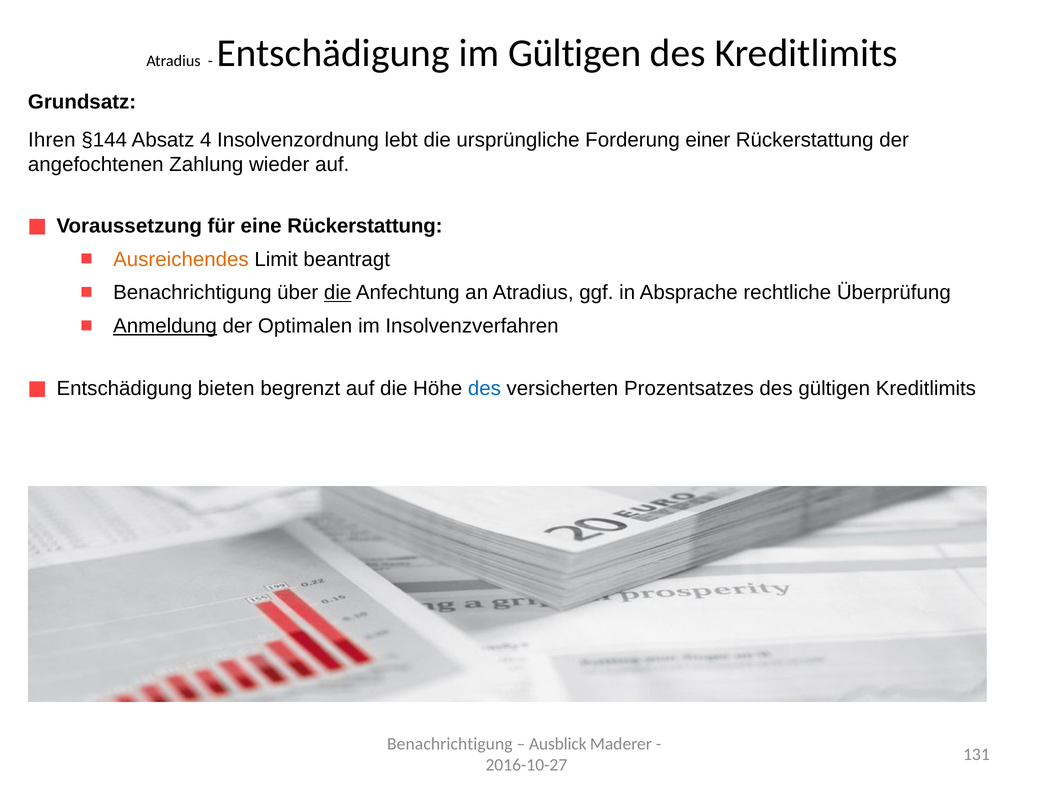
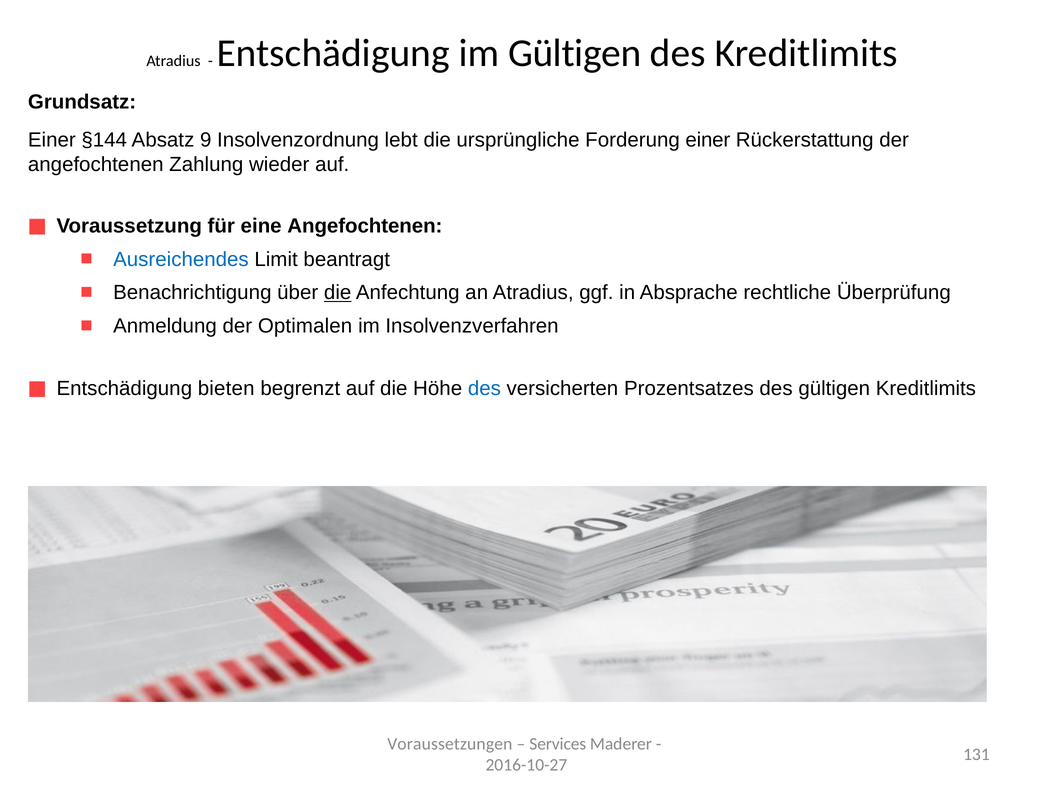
Ihren: Ihren -> Einer (52, 140)
4: 4 -> 9 (206, 140)
eine Rückerstattung: Rückerstattung -> Angefochtenen (365, 226)
Ausreichendes colour: orange -> blue (181, 259)
Anmeldung underline: present -> none (165, 326)
Benachrichtigung: Benachrichtigung -> Voraussetzungen (450, 744)
Ausblick: Ausblick -> Services (558, 744)
